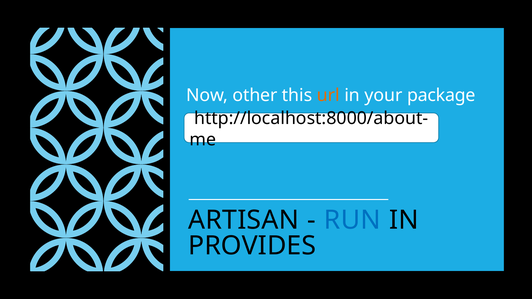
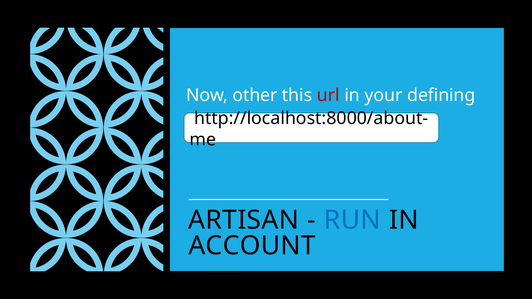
url colour: orange -> red (328, 95)
package: package -> defining (441, 95)
PROVIDES: PROVIDES -> ACCOUNT (252, 246)
